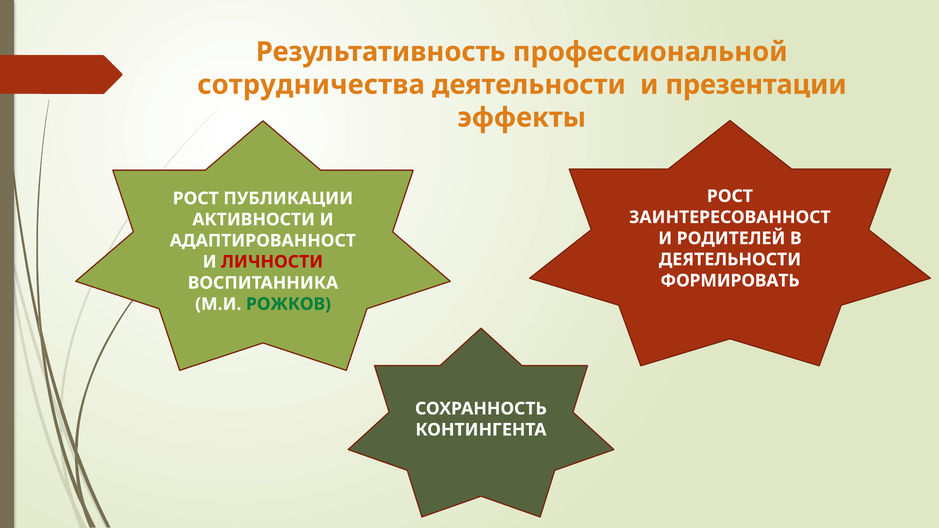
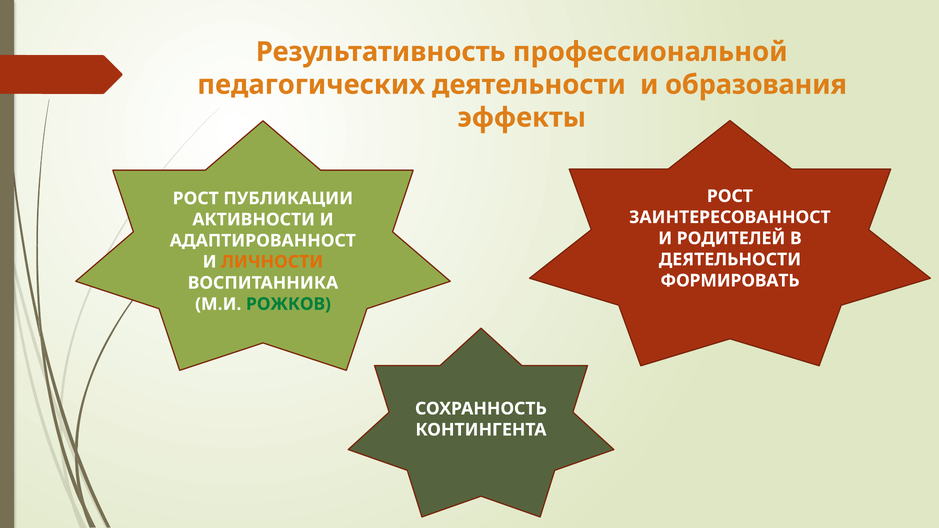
сотрудничества: сотрудничества -> педагогических (311, 85)
презентации: презентации -> образования (756, 85)
ЛИЧНОСТИ colour: red -> orange (272, 262)
